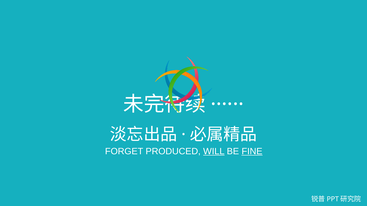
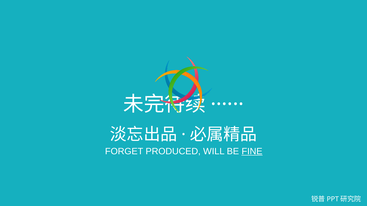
WILL underline: present -> none (214, 152)
